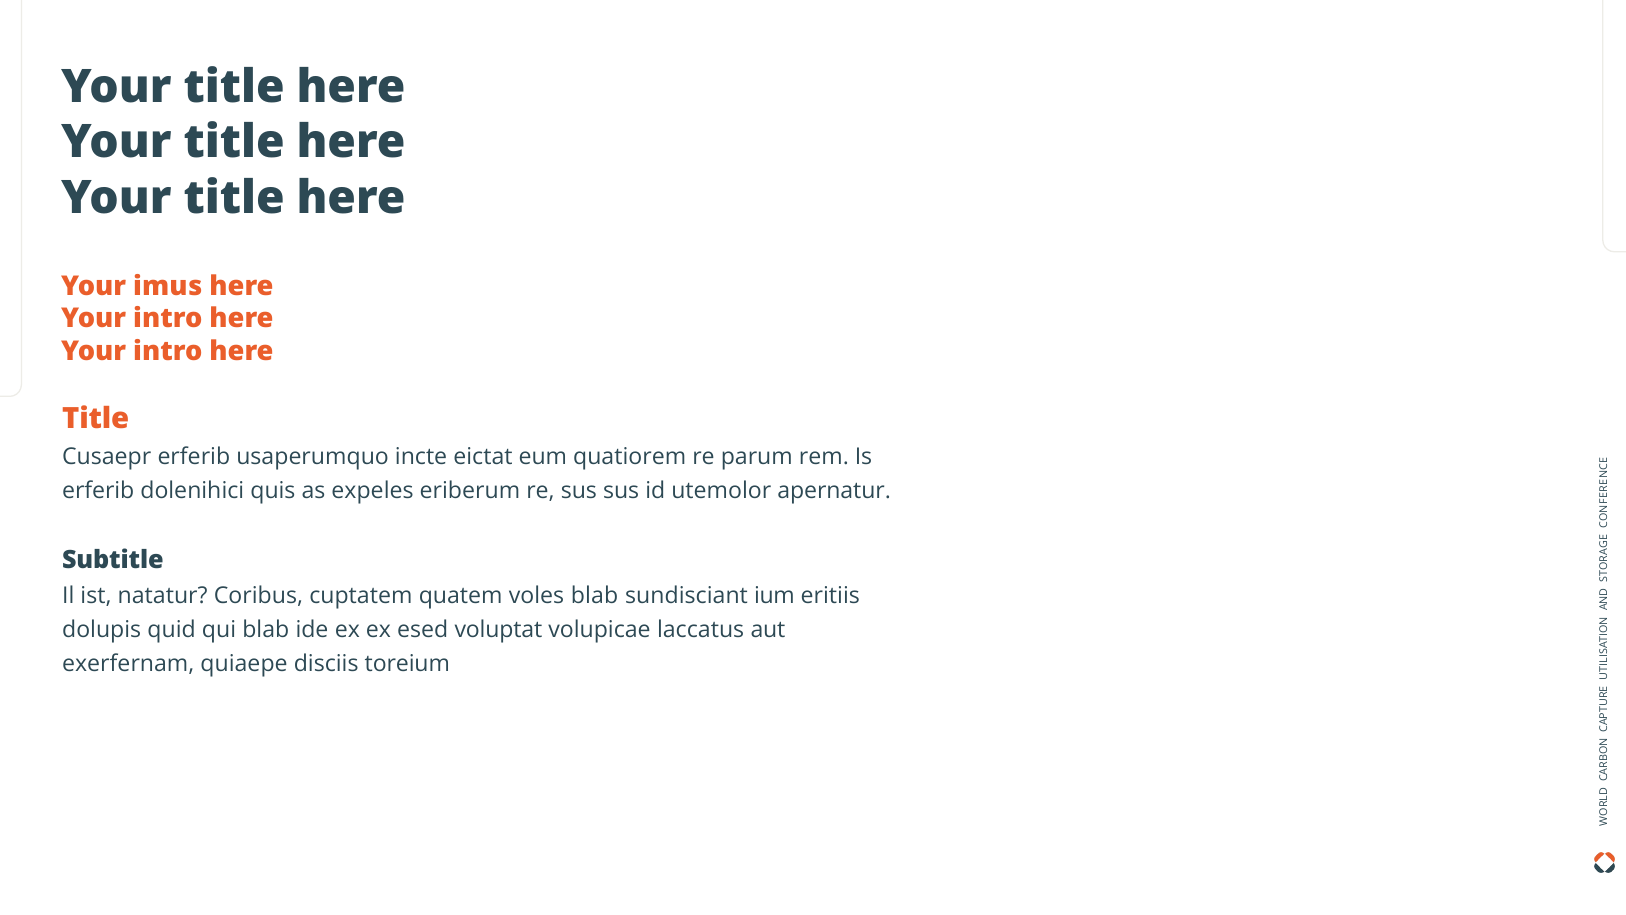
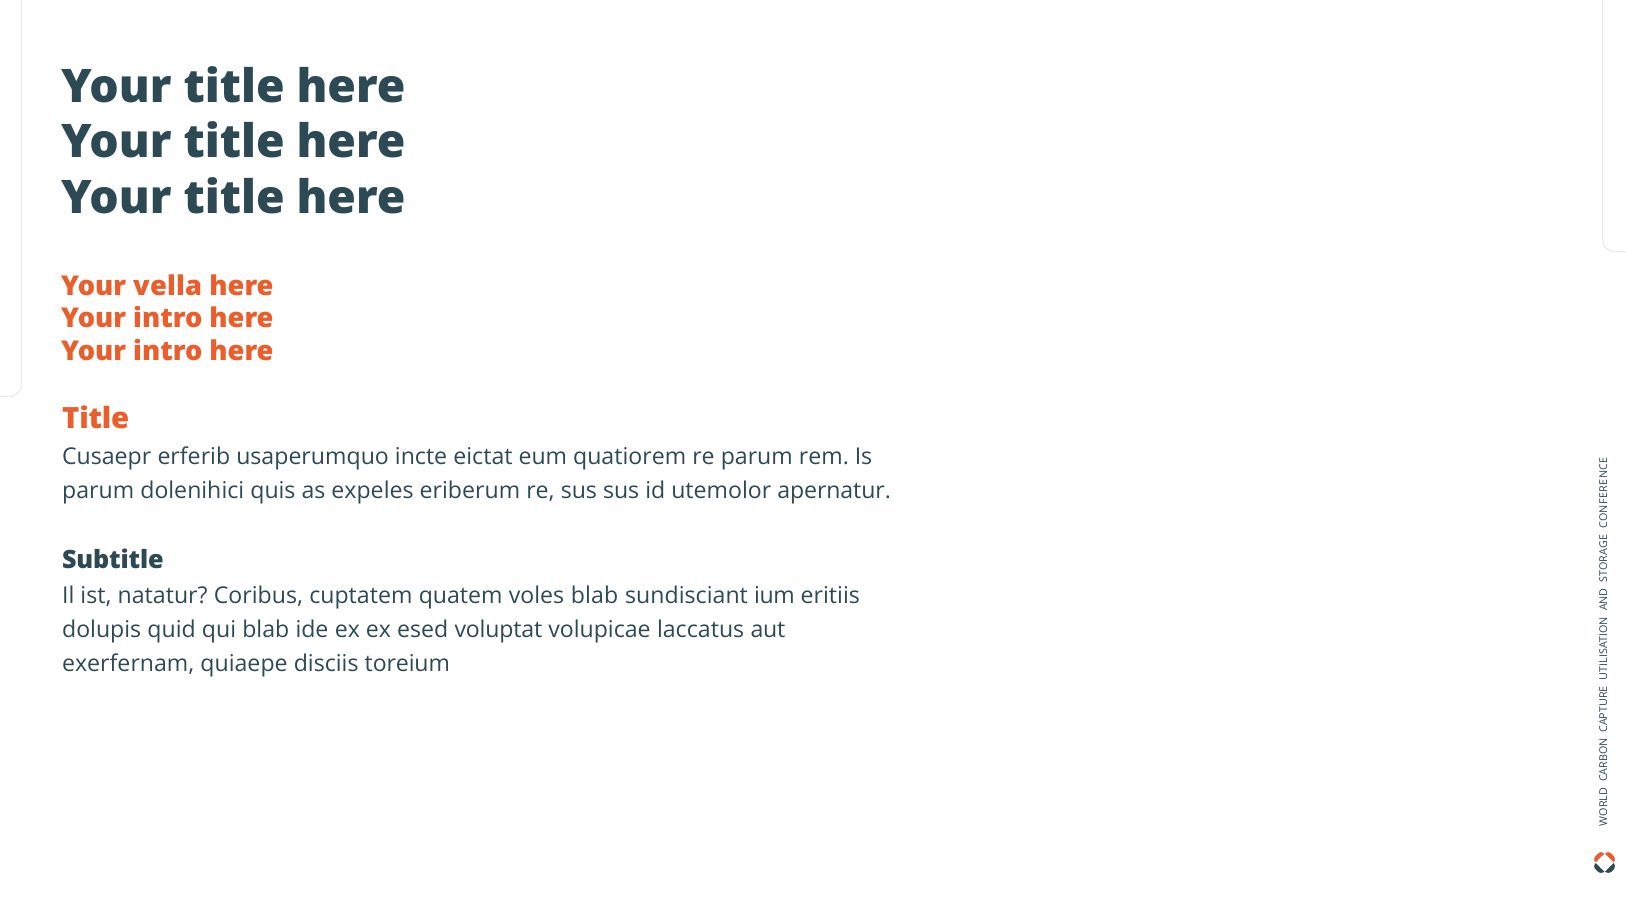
imus: imus -> vella (168, 286)
erferib: erferib -> parum (98, 490)
